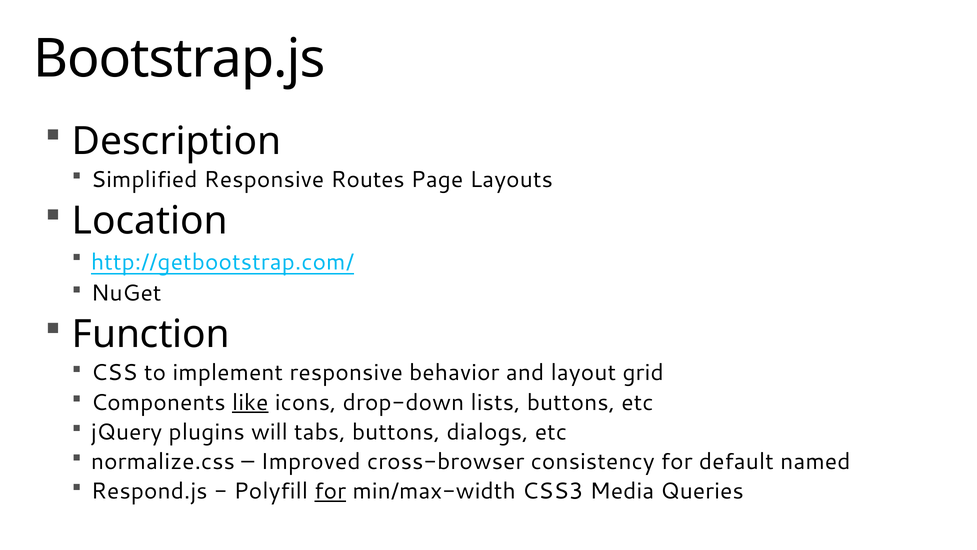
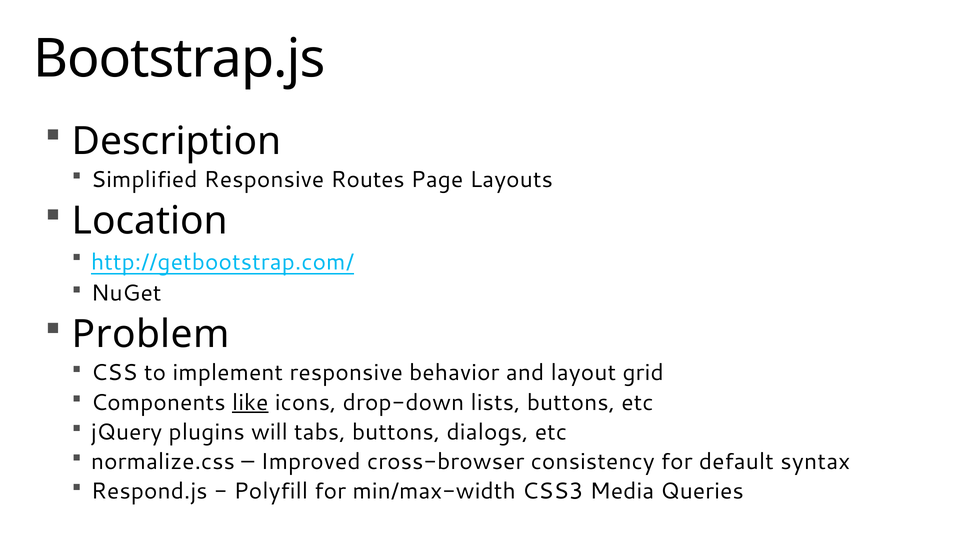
Function: Function -> Problem (151, 334)
named: named -> syntax (815, 461)
for underline: present -> none (330, 491)
